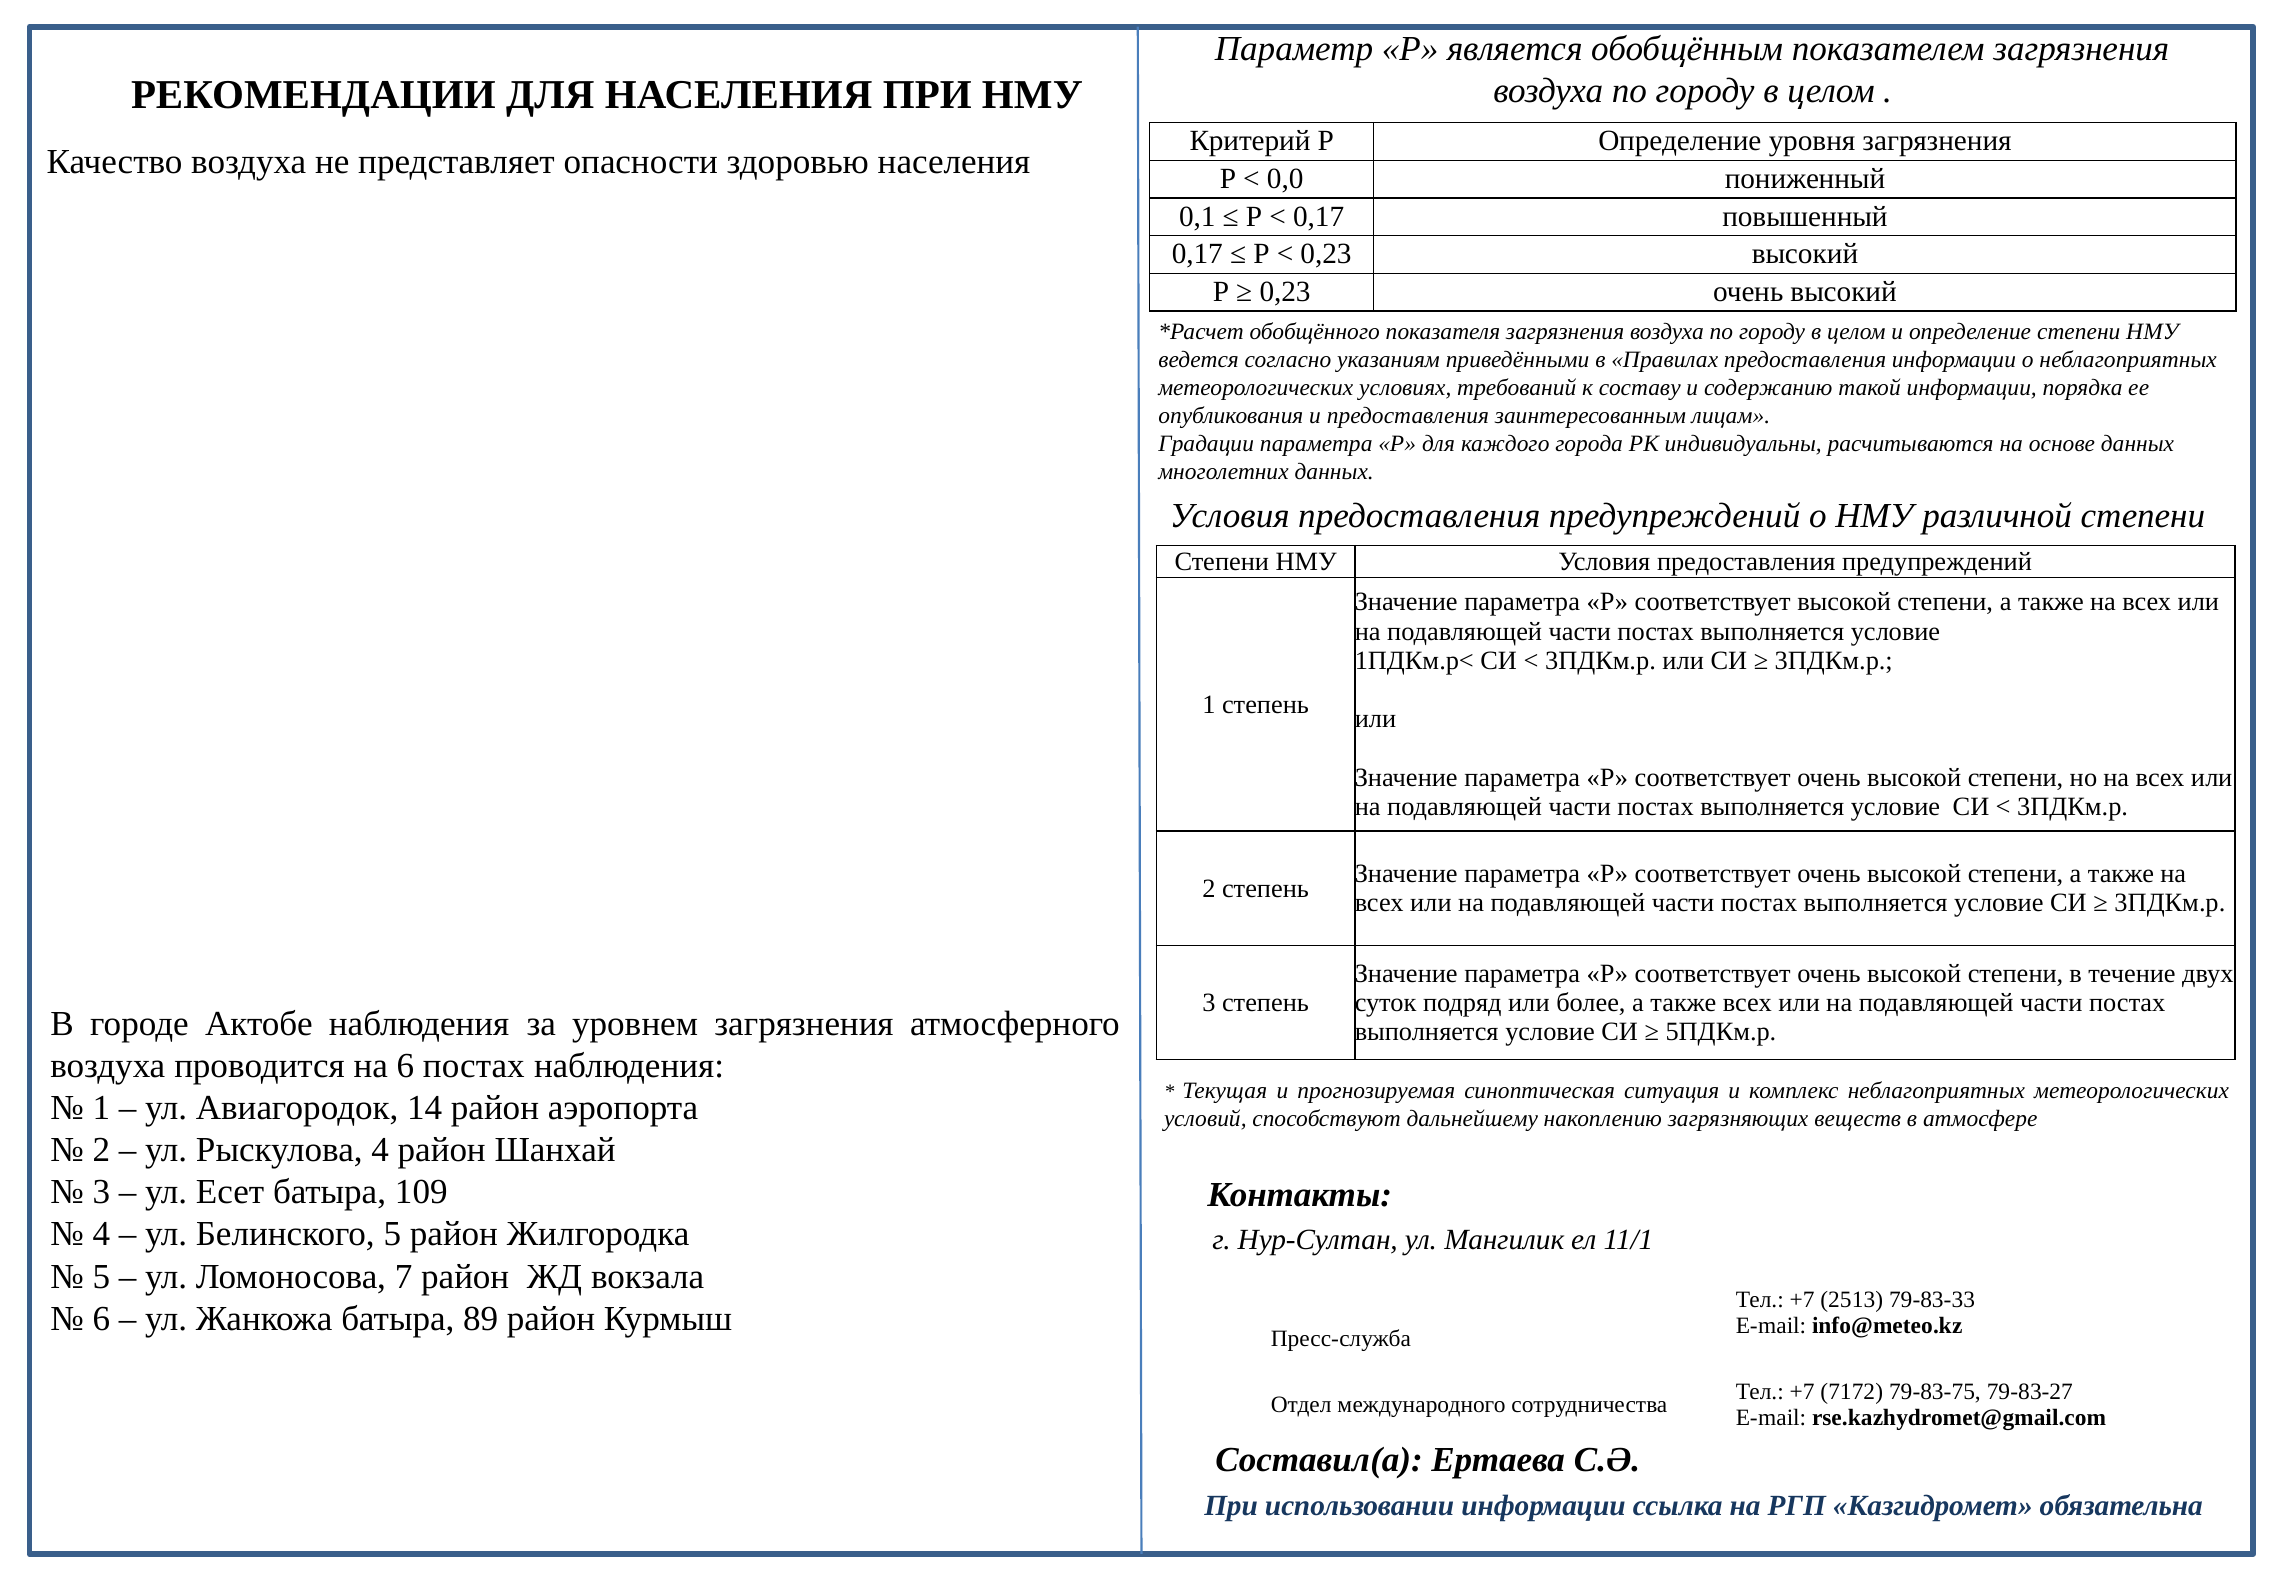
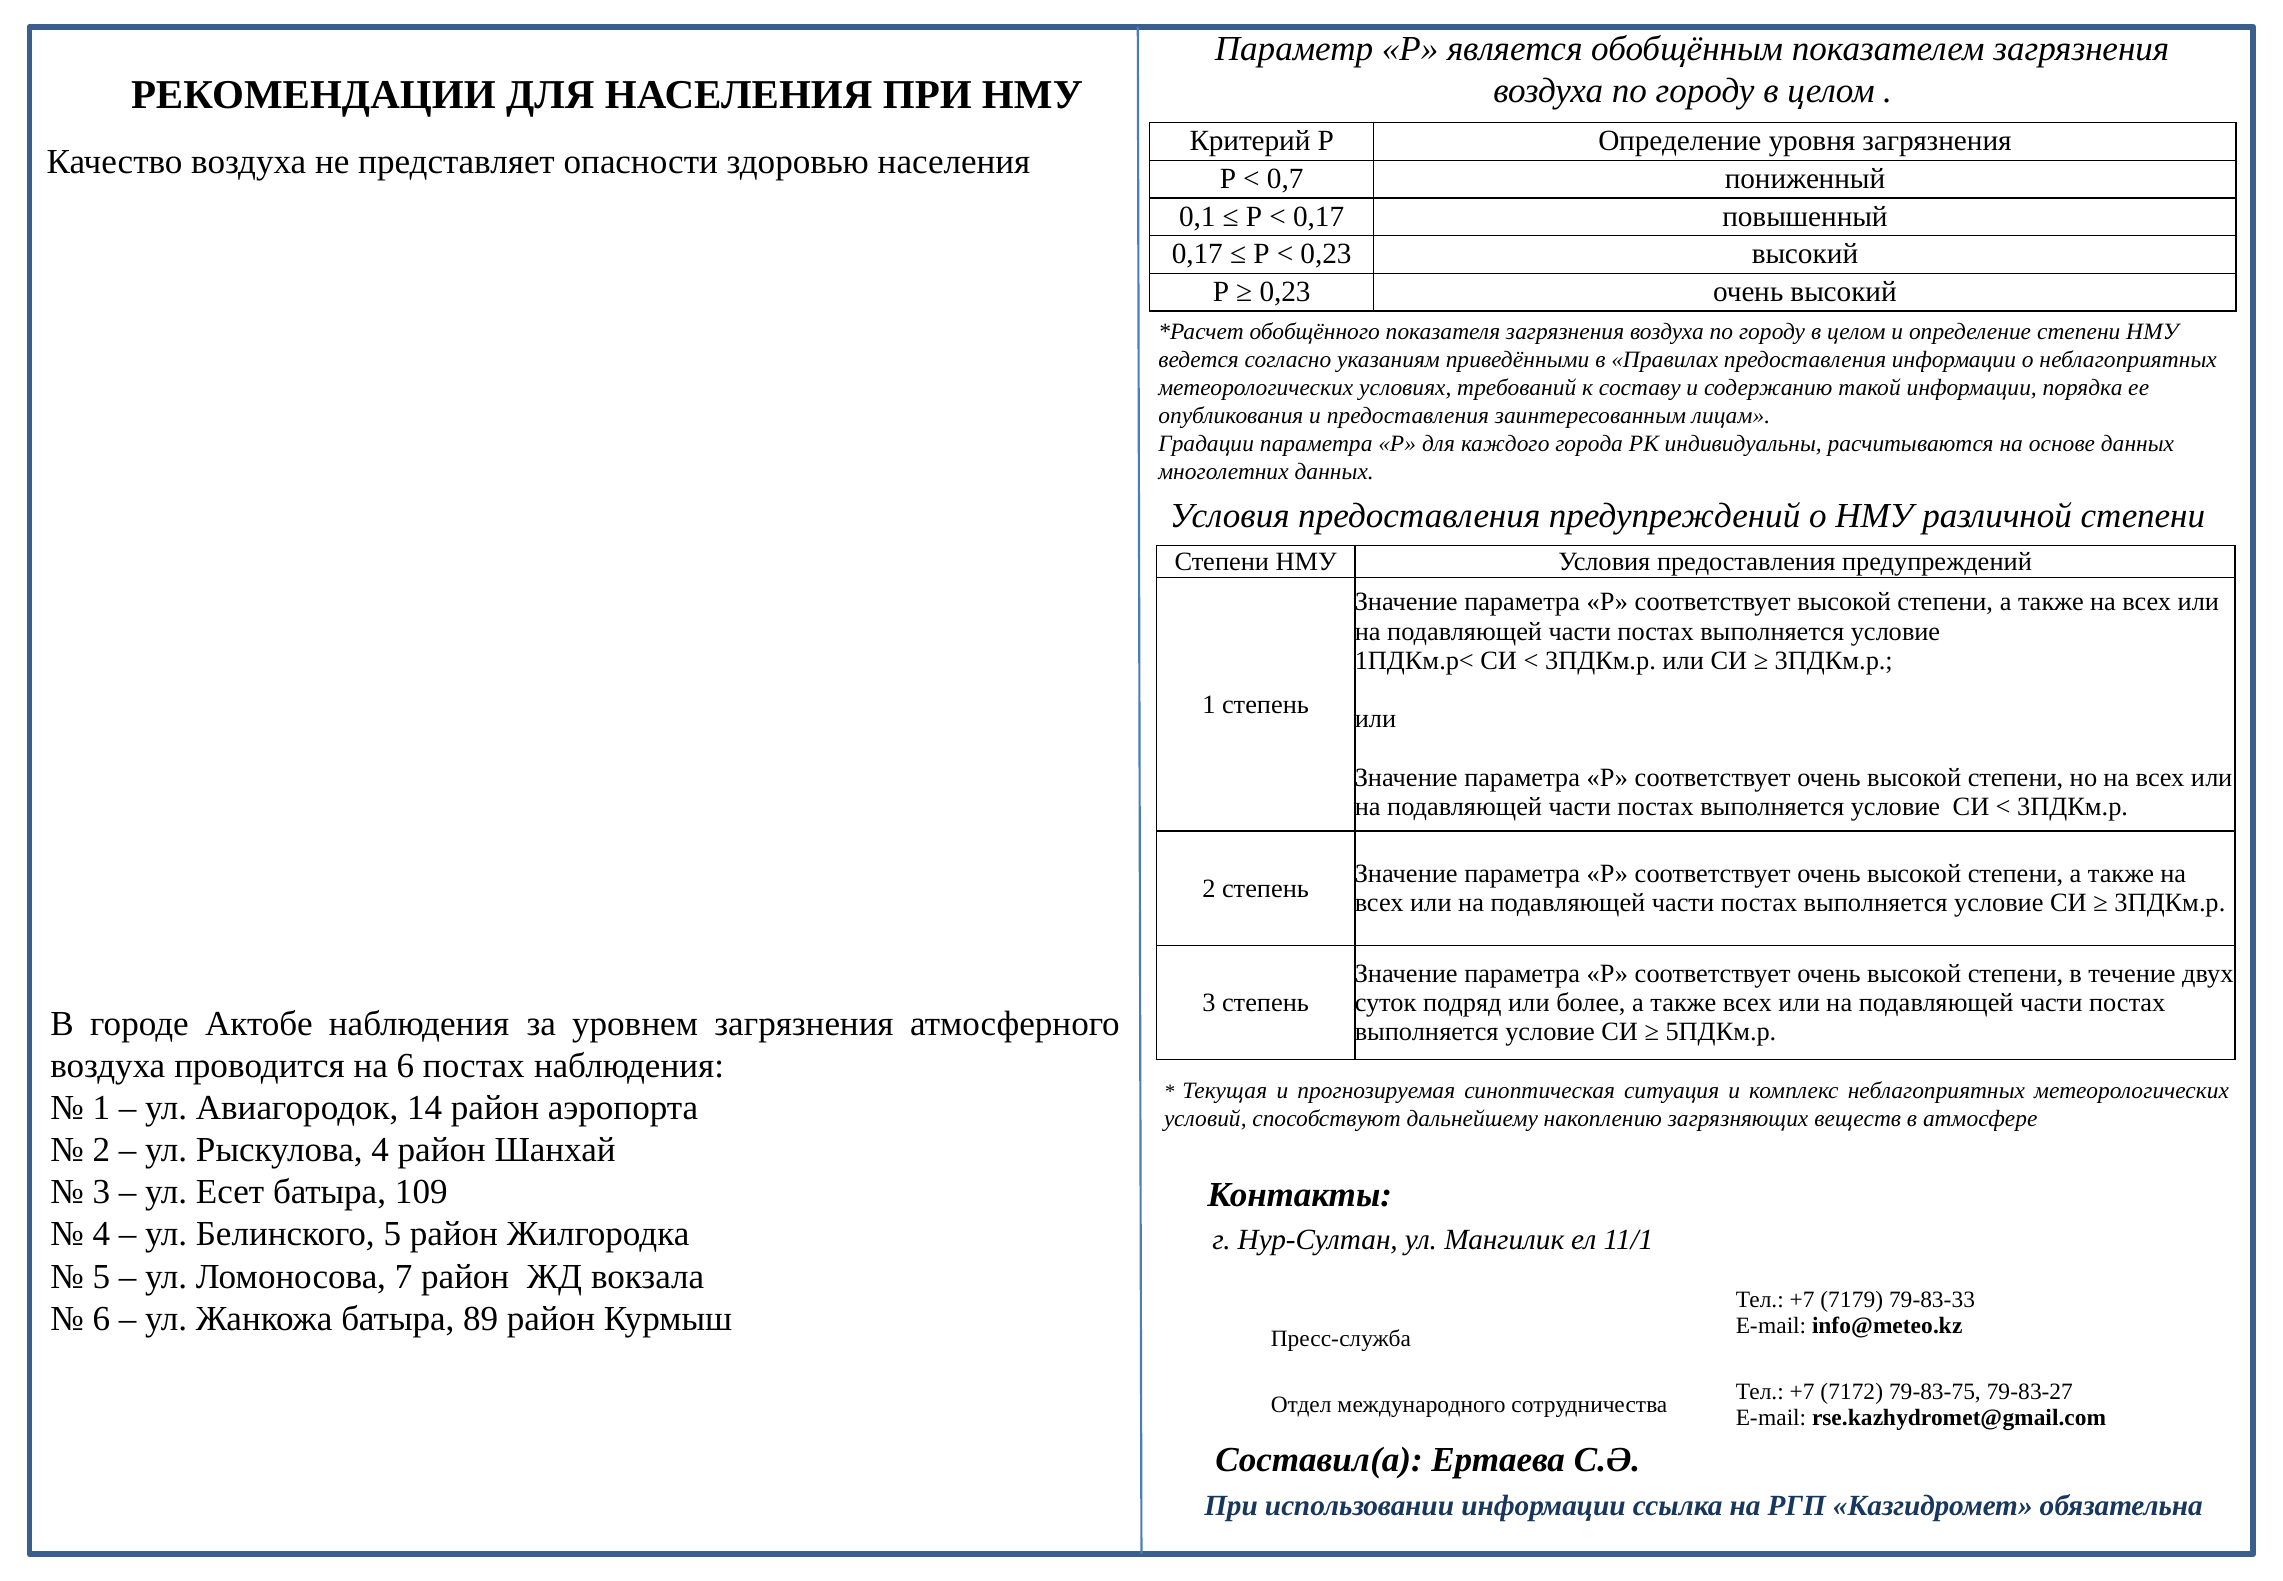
0,0: 0,0 -> 0,7 (1285, 179)
2513: 2513 -> 7179 (1852, 1300)
